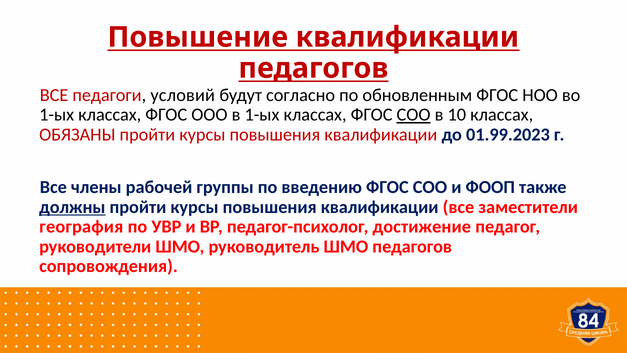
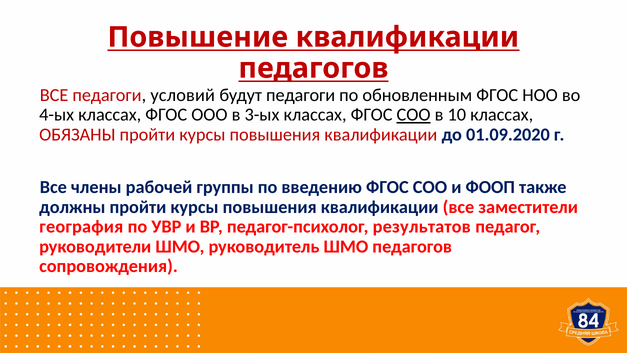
будут согласно: согласно -> педагоги (301, 95)
1-ых: 1-ых -> 4-ых (57, 115)
в 1-ых: 1-ых -> 3-ых (262, 115)
01.99.2023: 01.99.2023 -> 01.09.2020 (508, 135)
должны underline: present -> none (72, 207)
достижение: достижение -> результатов (422, 227)
